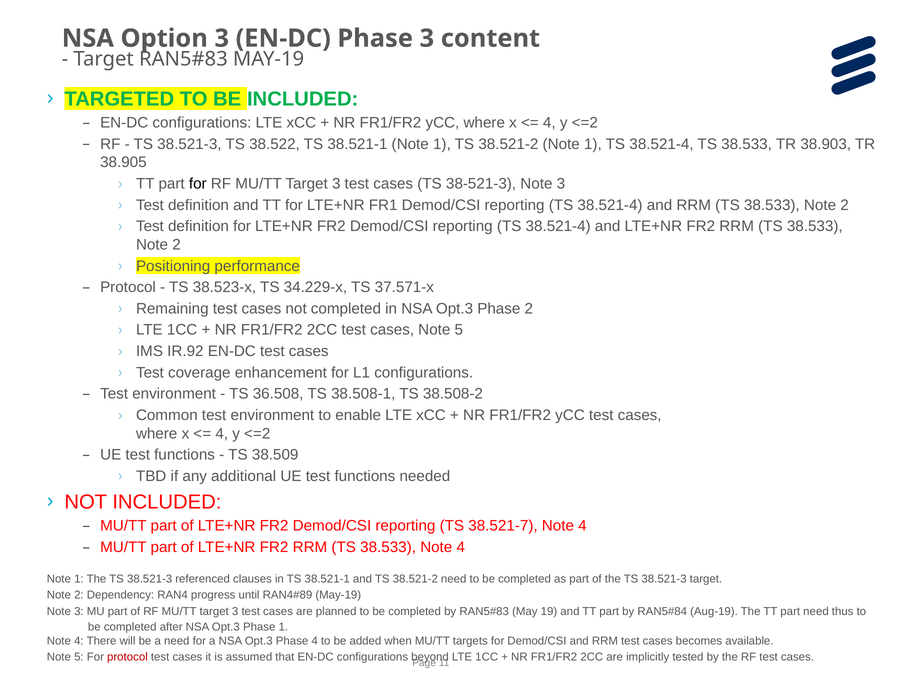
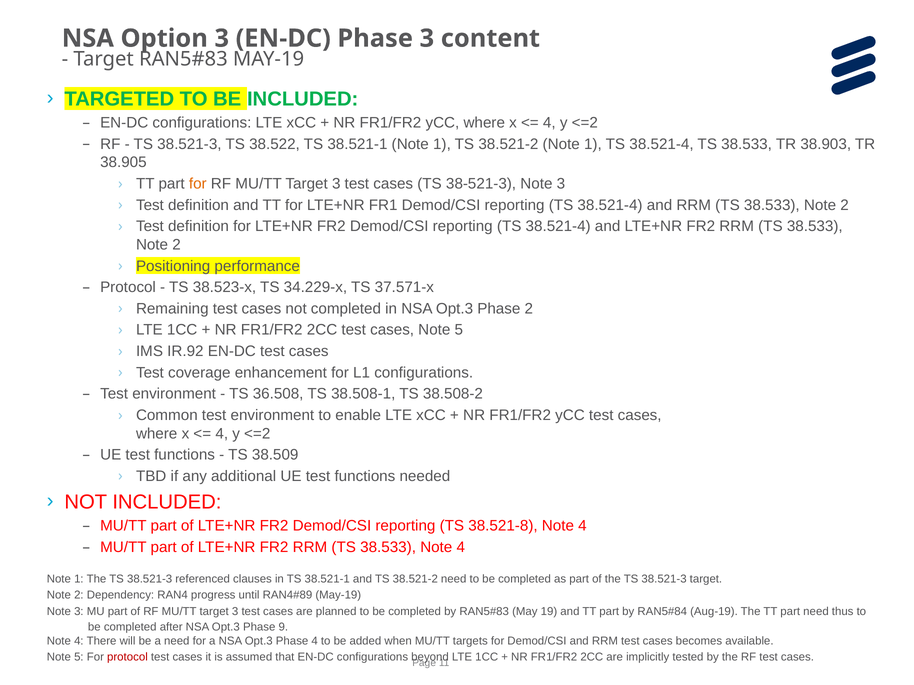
for colour: black -> orange (198, 184)
38.521-7: 38.521-7 -> 38.521-8 (503, 526)
Phase 1: 1 -> 9 (283, 627)
